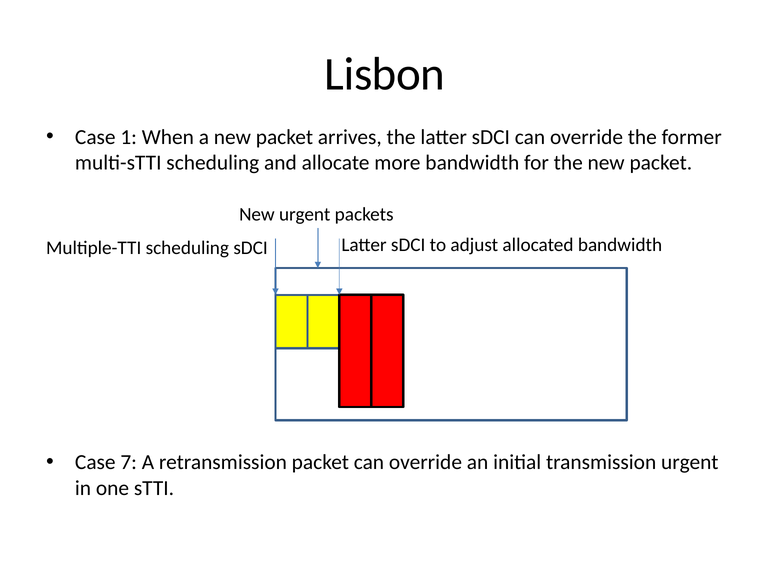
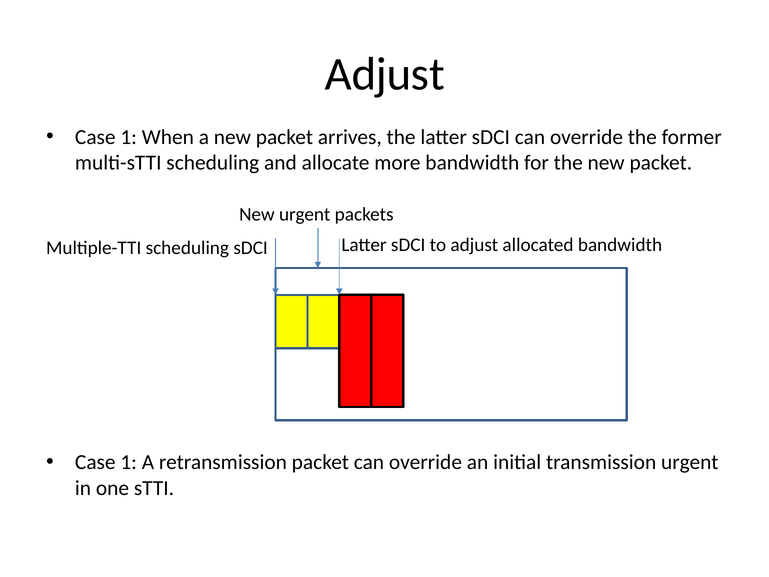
Lisbon: Lisbon -> Adjust (385, 74)
7: 7 -> 1 (129, 462)
